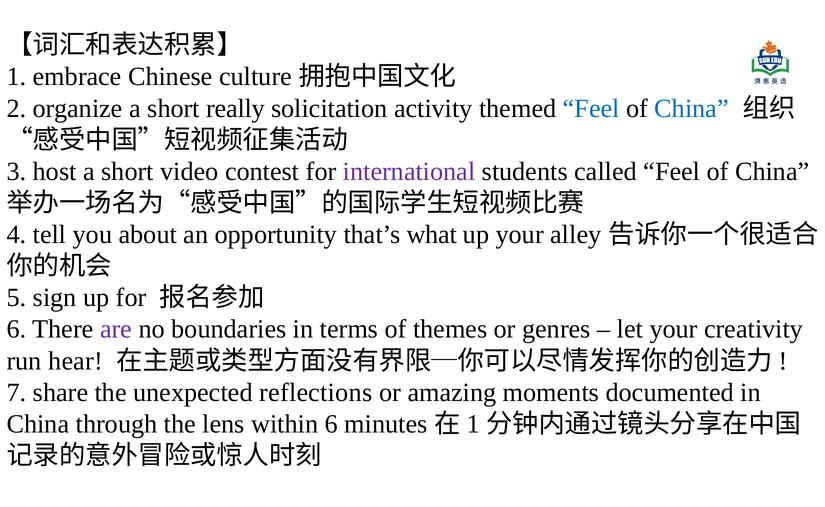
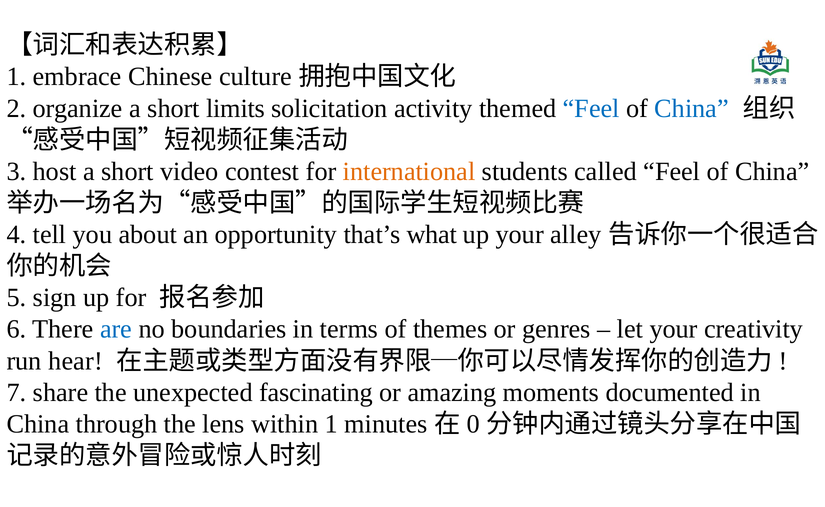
really: really -> limits (236, 108)
international colour: purple -> orange (409, 171)
are colour: purple -> blue (116, 329)
reflections: reflections -> fascinating (316, 392)
within 6: 6 -> 1 (331, 424)
1: 1 -> 0 (473, 424)
